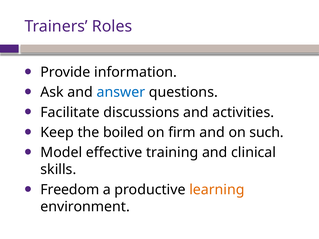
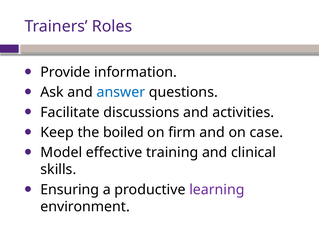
such: such -> case (266, 133)
Freedom: Freedom -> Ensuring (70, 190)
learning colour: orange -> purple (217, 190)
